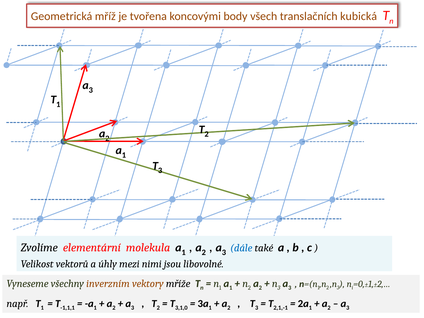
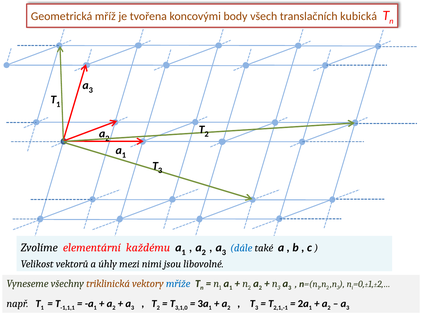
molekula: molekula -> každému (148, 248)
inverzním: inverzním -> triklinická (108, 284)
mříže colour: black -> blue (178, 284)
